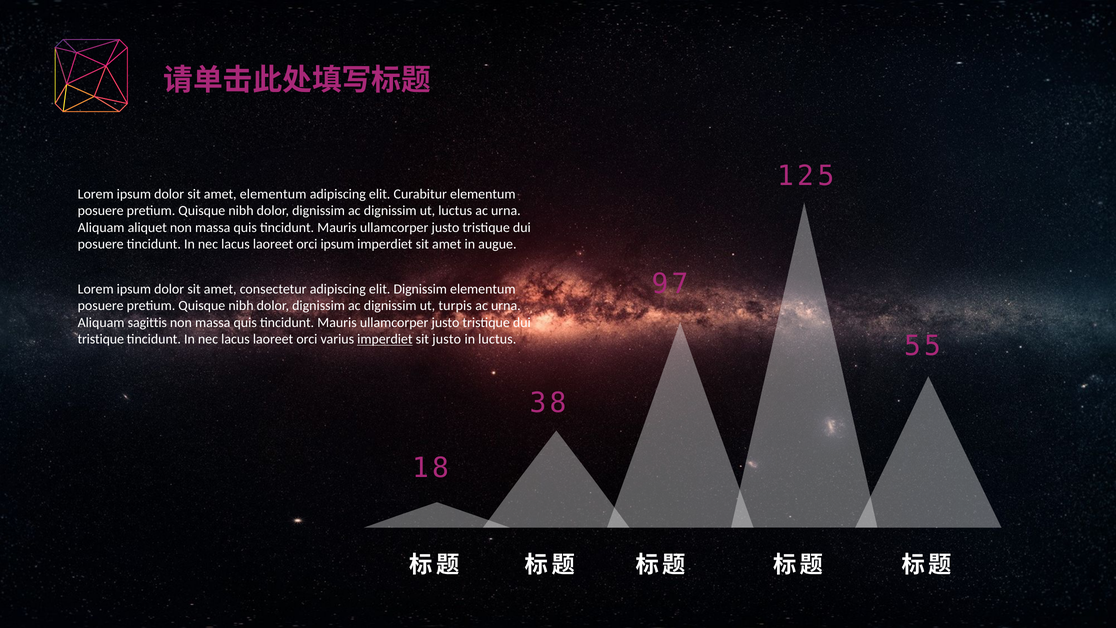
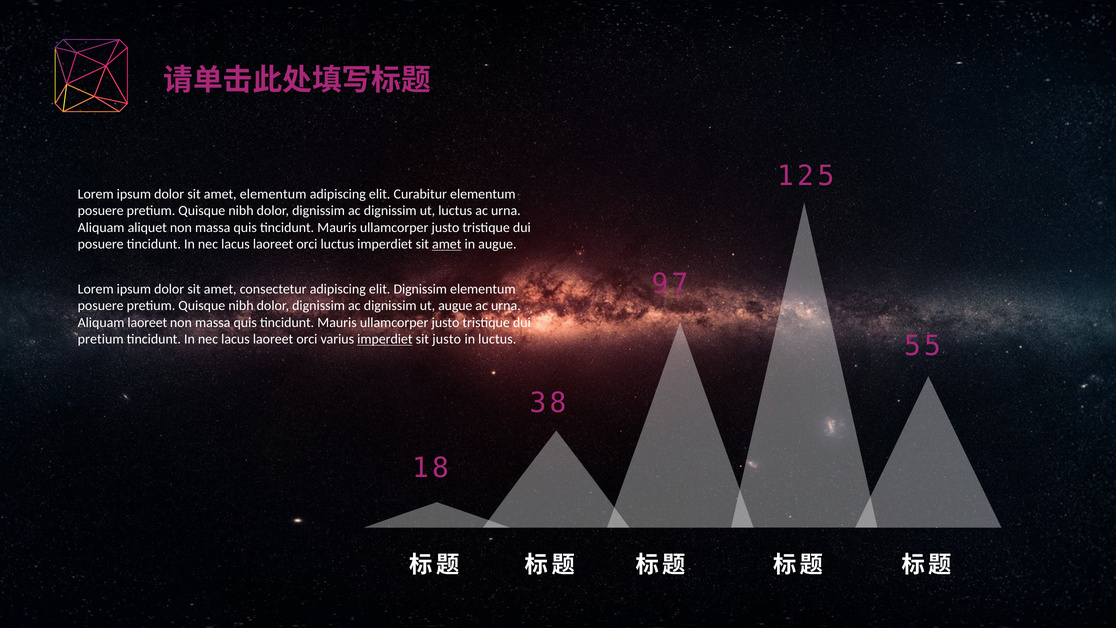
orci ipsum: ipsum -> luctus (337, 244)
amet underline: none -> present (447, 244)
ut turpis: turpis -> augue (455, 306)
Aliquam sagittis: sagittis -> laoreet (147, 322)
tristique: tristique -> pretium (101, 339)
